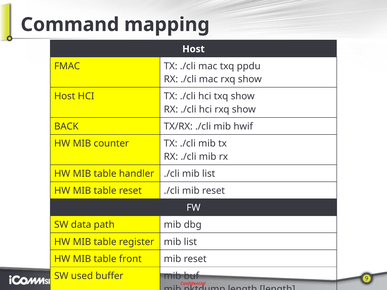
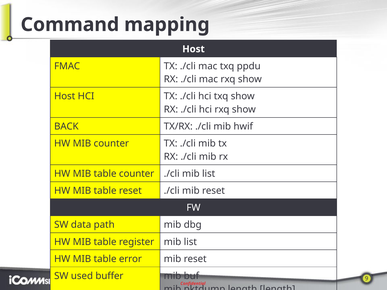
table handler: handler -> counter (137, 174)
front: front -> error (130, 259)
